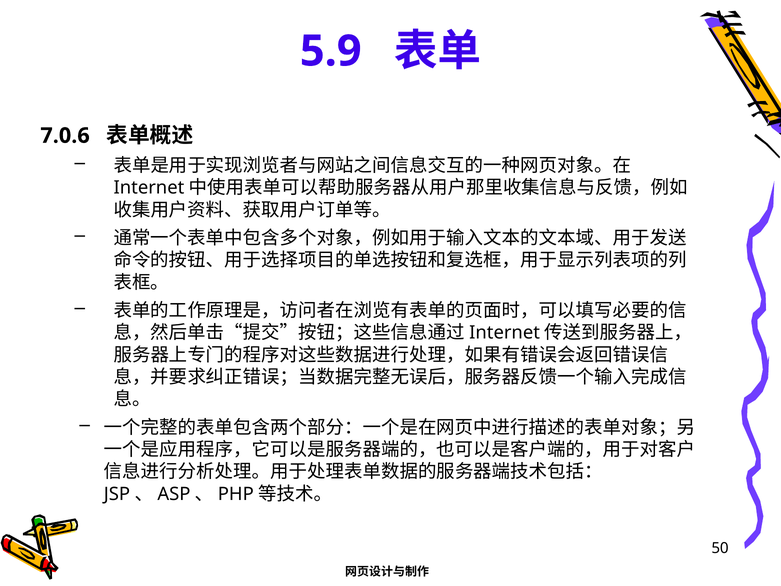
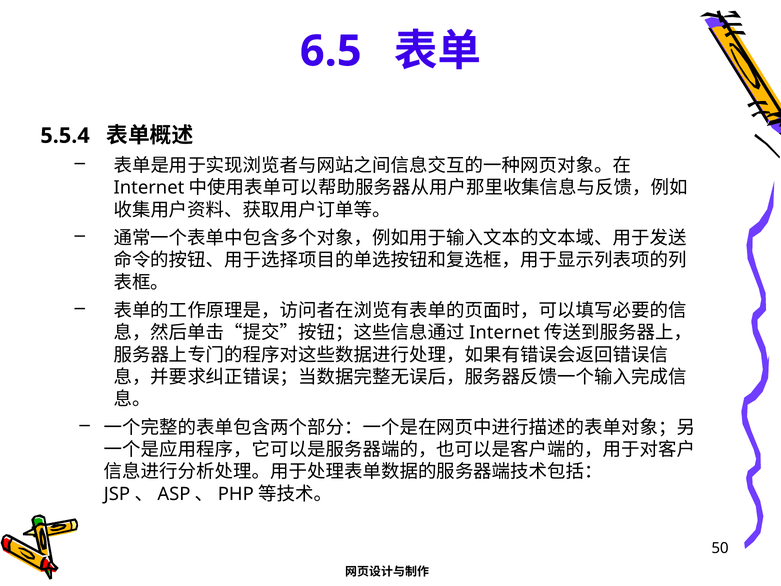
5.9: 5.9 -> 6.5 (331, 51)
7.0.6: 7.0.6 -> 5.5.4 (65, 136)
